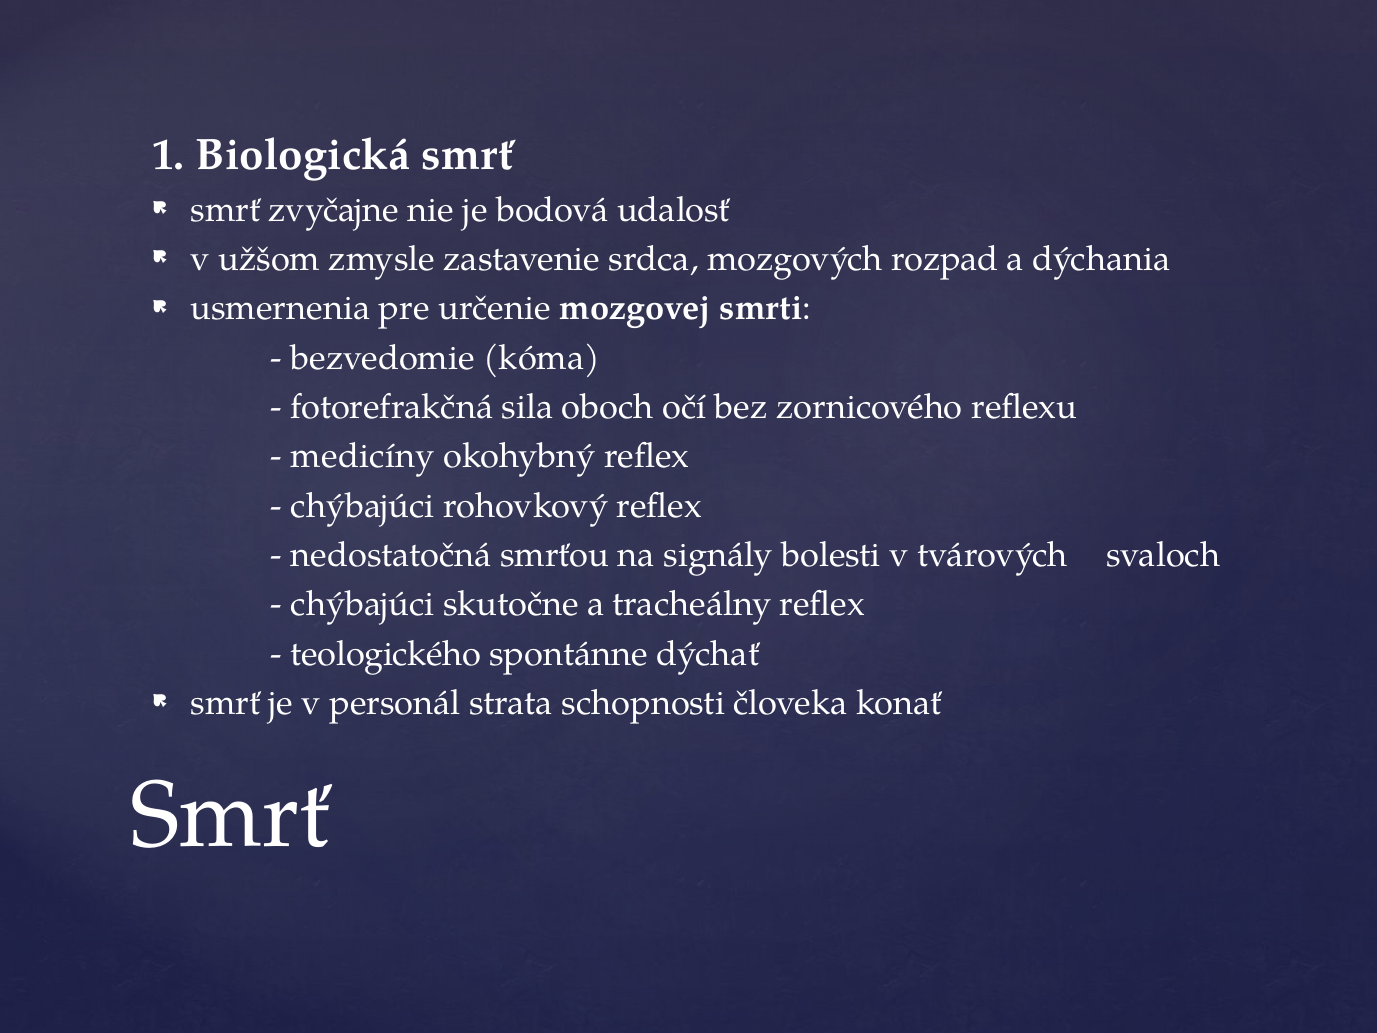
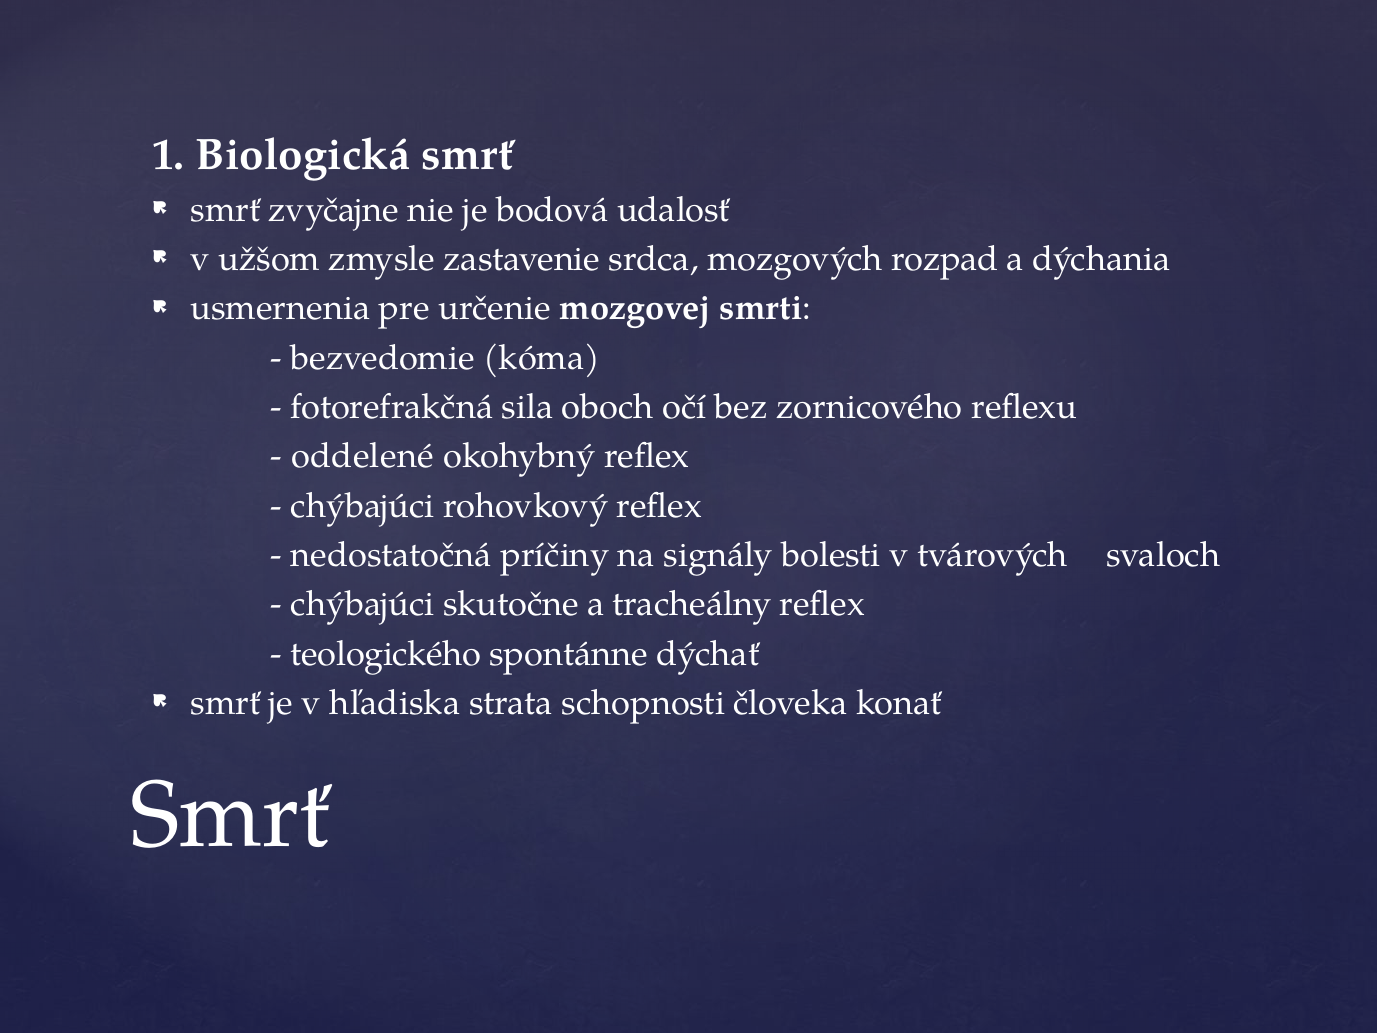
medicíny: medicíny -> oddelené (363, 456)
smrťou: smrťou -> príčiny (555, 555)
personál: personál -> hľadiska (395, 703)
